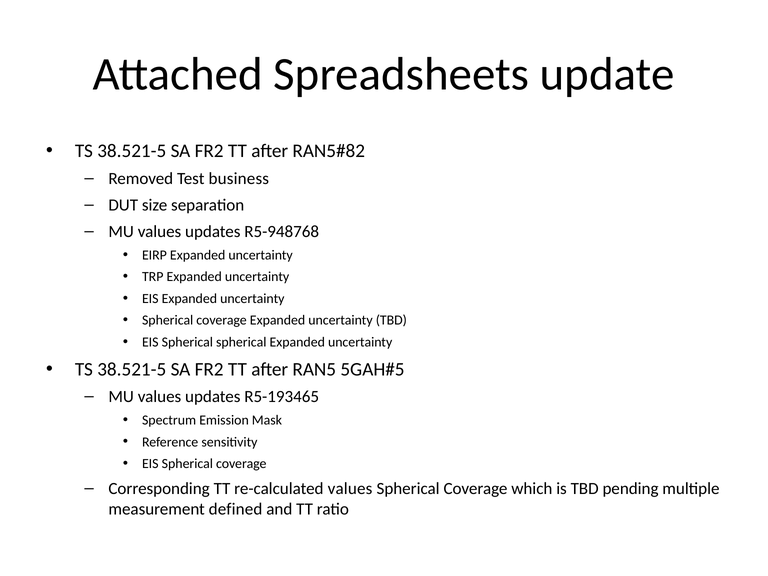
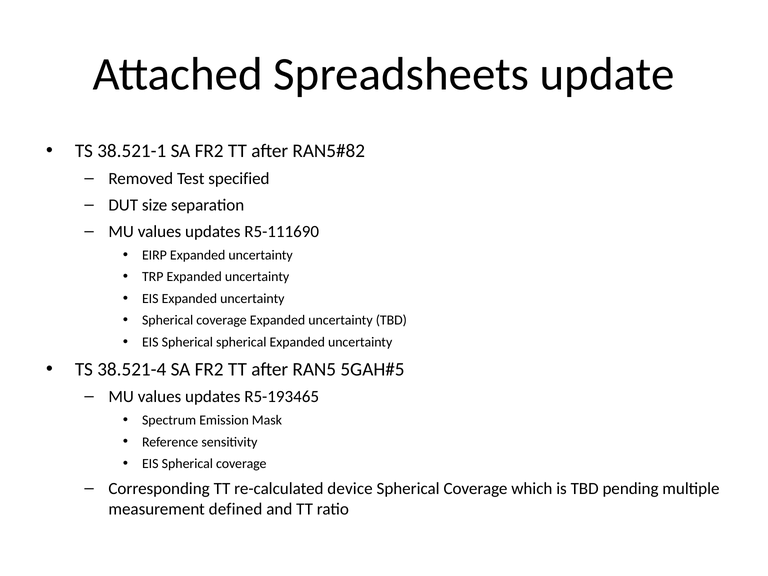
38.521-5: 38.521-5 -> 38.521-1 (132, 151)
business: business -> specified (239, 179)
R5-948768: R5-948768 -> R5-111690 (282, 232)
38.521-5: 38.521-5 -> 38.521-4 (132, 369)
re-calculated values: values -> device (350, 489)
